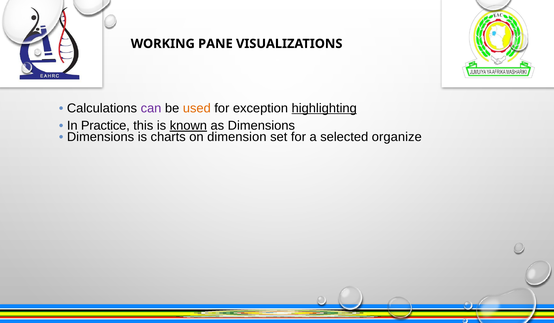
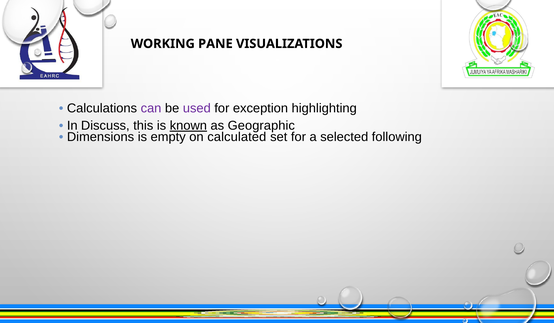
used colour: orange -> purple (197, 108)
highlighting underline: present -> none (324, 108)
Practice: Practice -> Discuss (105, 126)
as Dimensions: Dimensions -> Geographic (261, 126)
charts: charts -> empty (168, 137)
dimension: dimension -> calculated (237, 137)
organize: organize -> following (397, 137)
